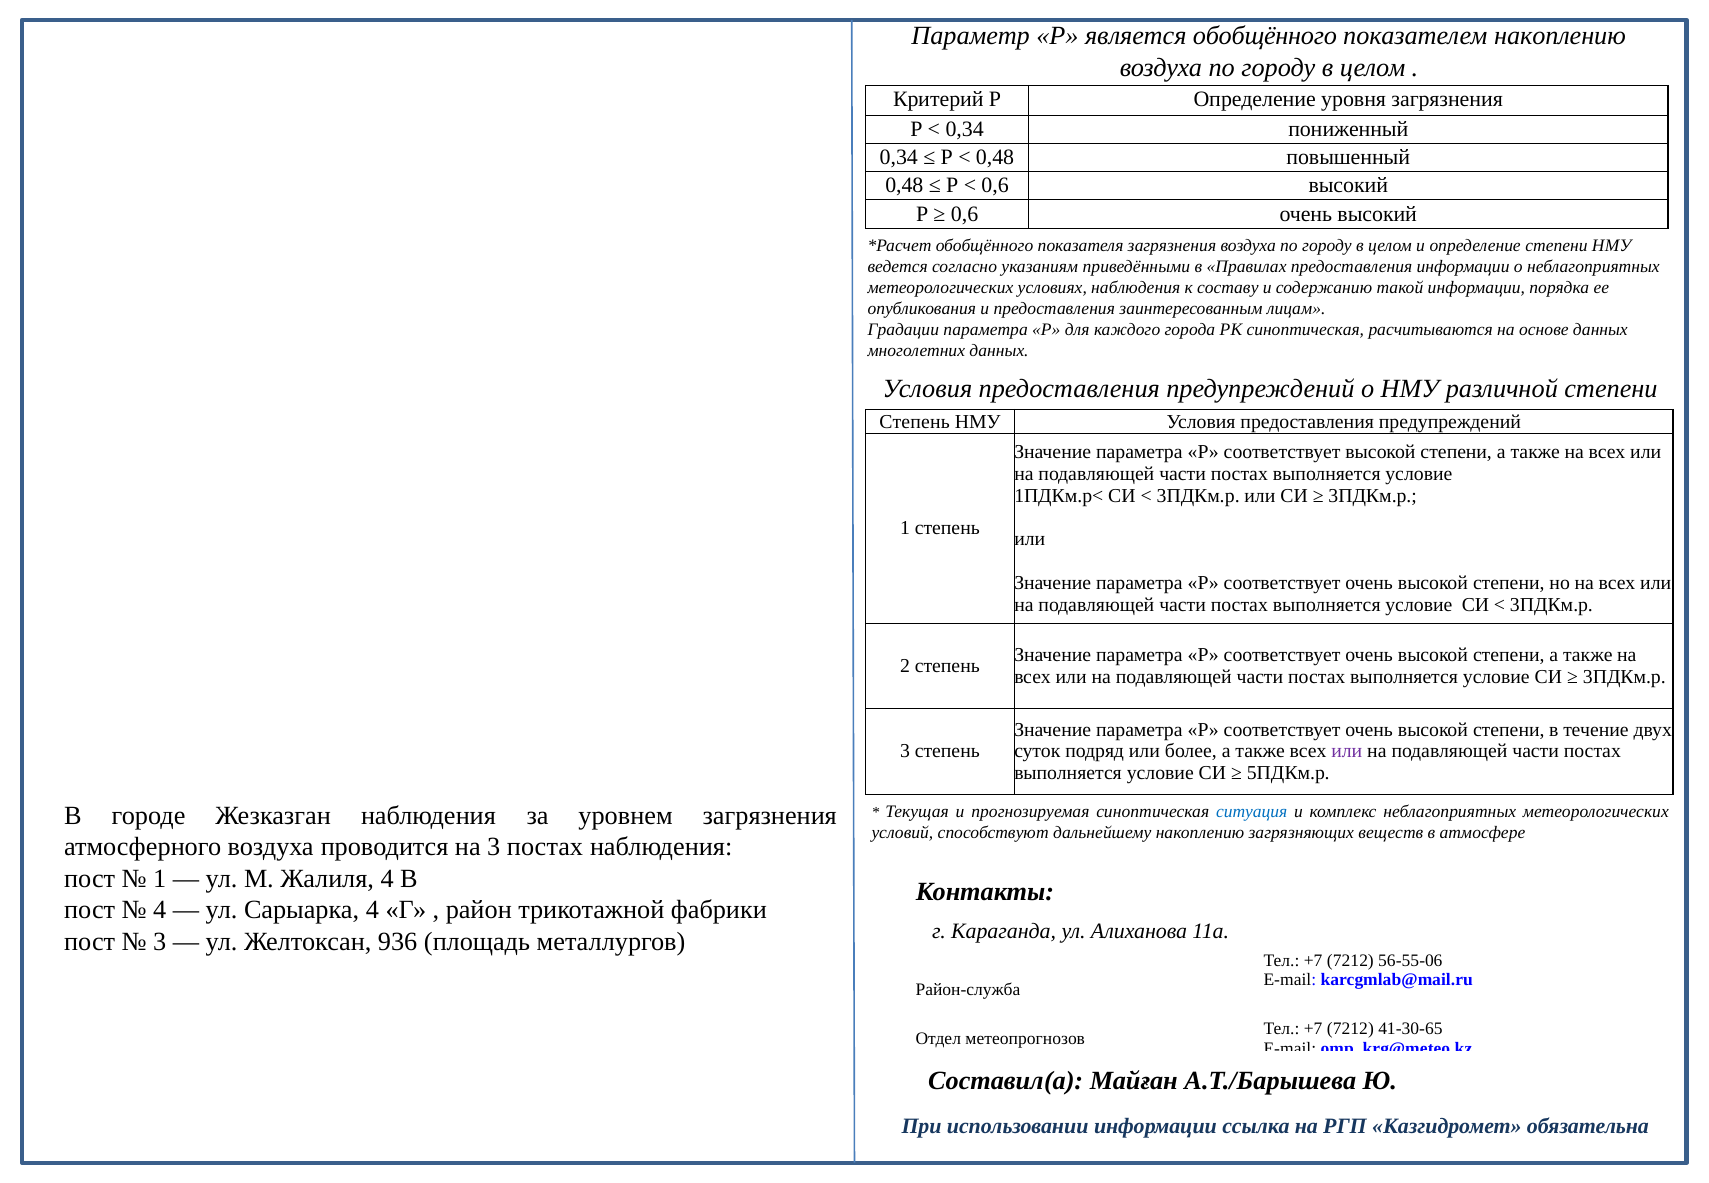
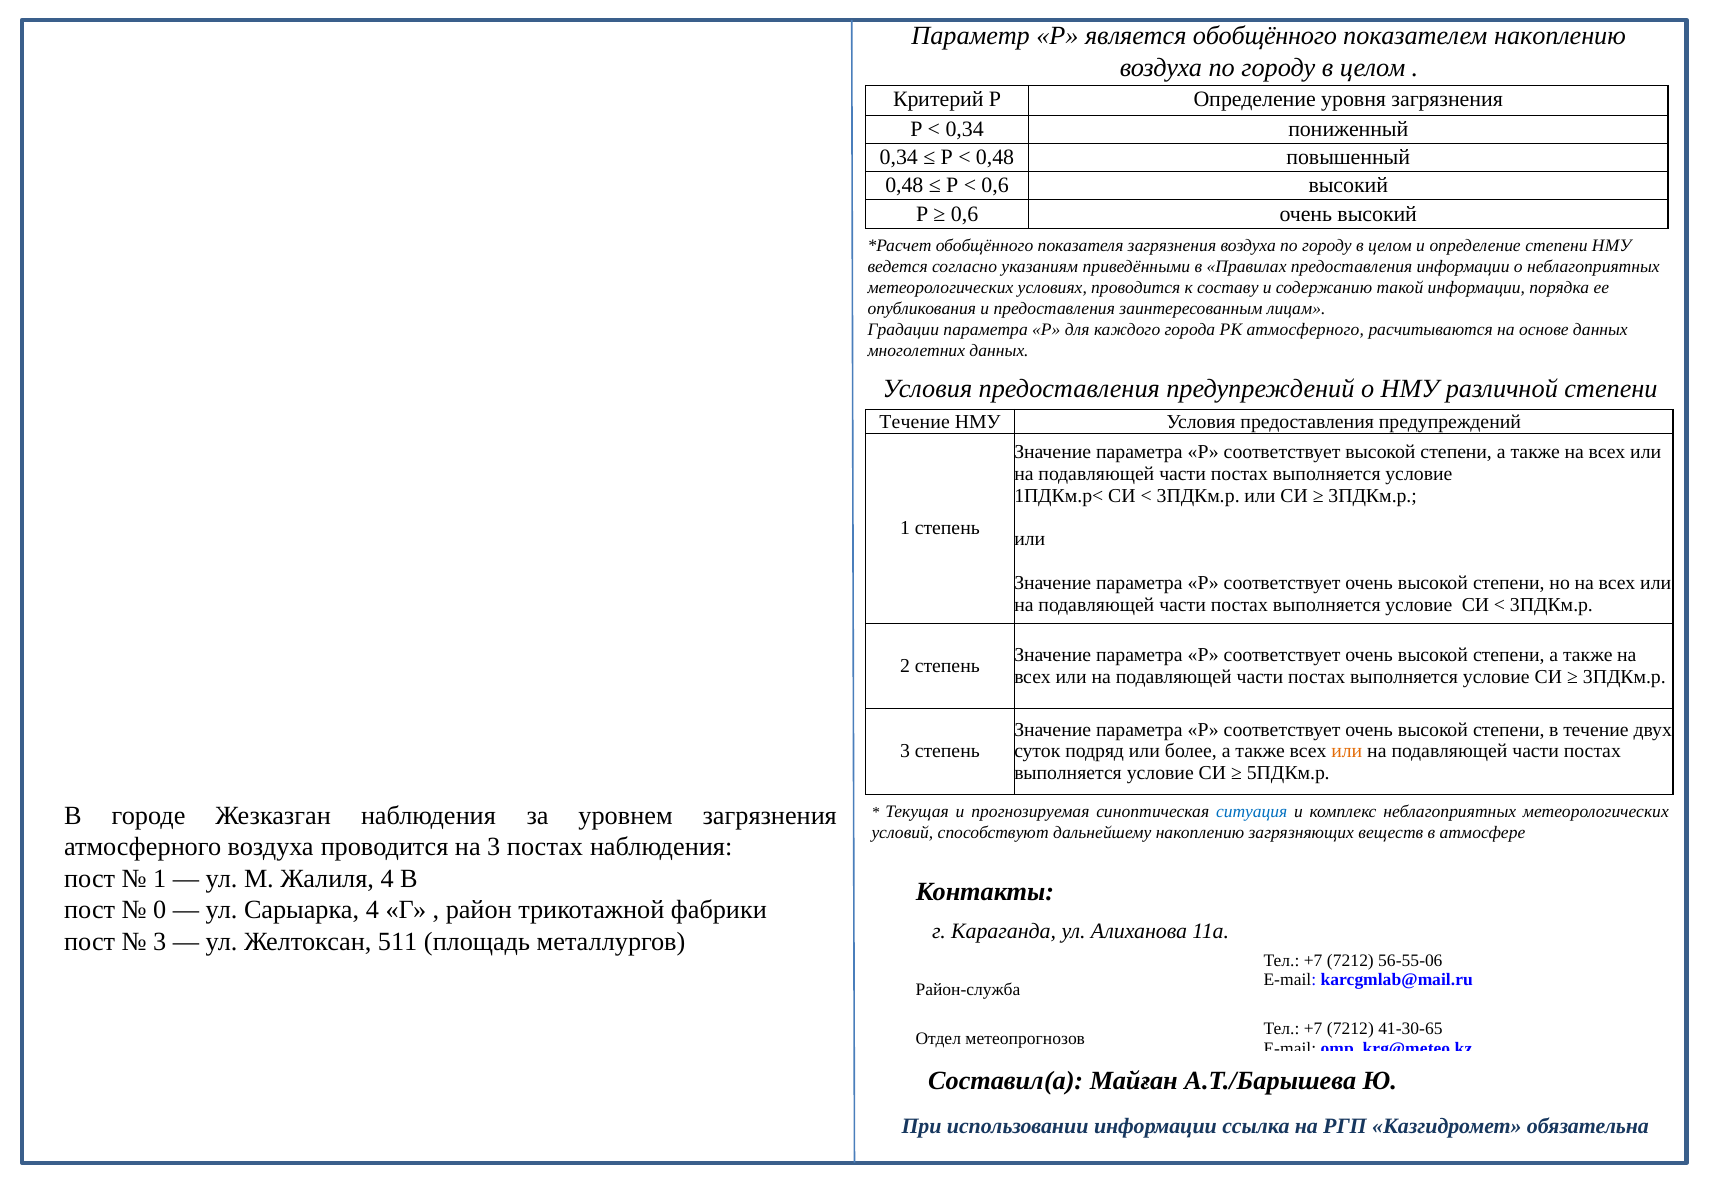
условиях наблюдения: наблюдения -> проводится (1136, 288)
РК синоптическая: синоптическая -> атмосферного (1305, 330)
Степень: Степень -> Течение (915, 422)
или colour: purple -> orange (1347, 752)
4: 4 -> 0 (160, 910)
936: 936 -> 511 (398, 942)
